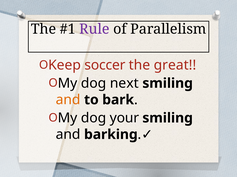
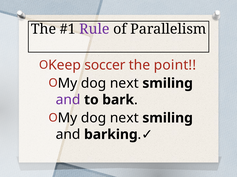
great: great -> point (175, 65)
and colour: orange -> purple (68, 100)
your: your -> next (124, 118)
